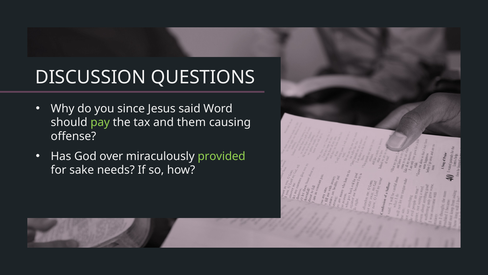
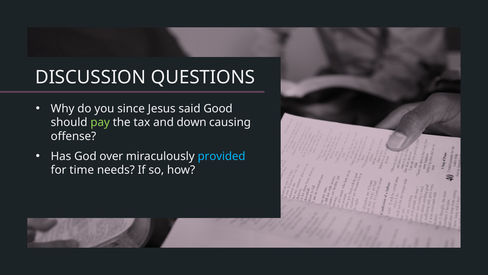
Word: Word -> Good (218, 108)
them: them -> down (192, 122)
provided colour: light green -> light blue (222, 156)
sake: sake -> time (82, 170)
